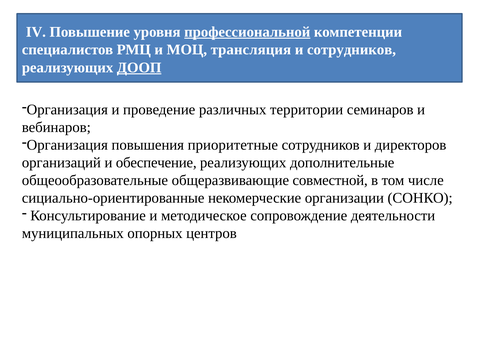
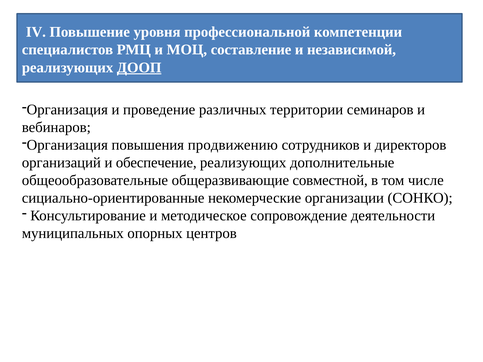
профессиональной underline: present -> none (247, 32)
трансляция: трансляция -> составление (251, 50)
и сотрудников: сотрудников -> независимой (352, 50)
приоритетные: приоритетные -> продвижению (233, 145)
